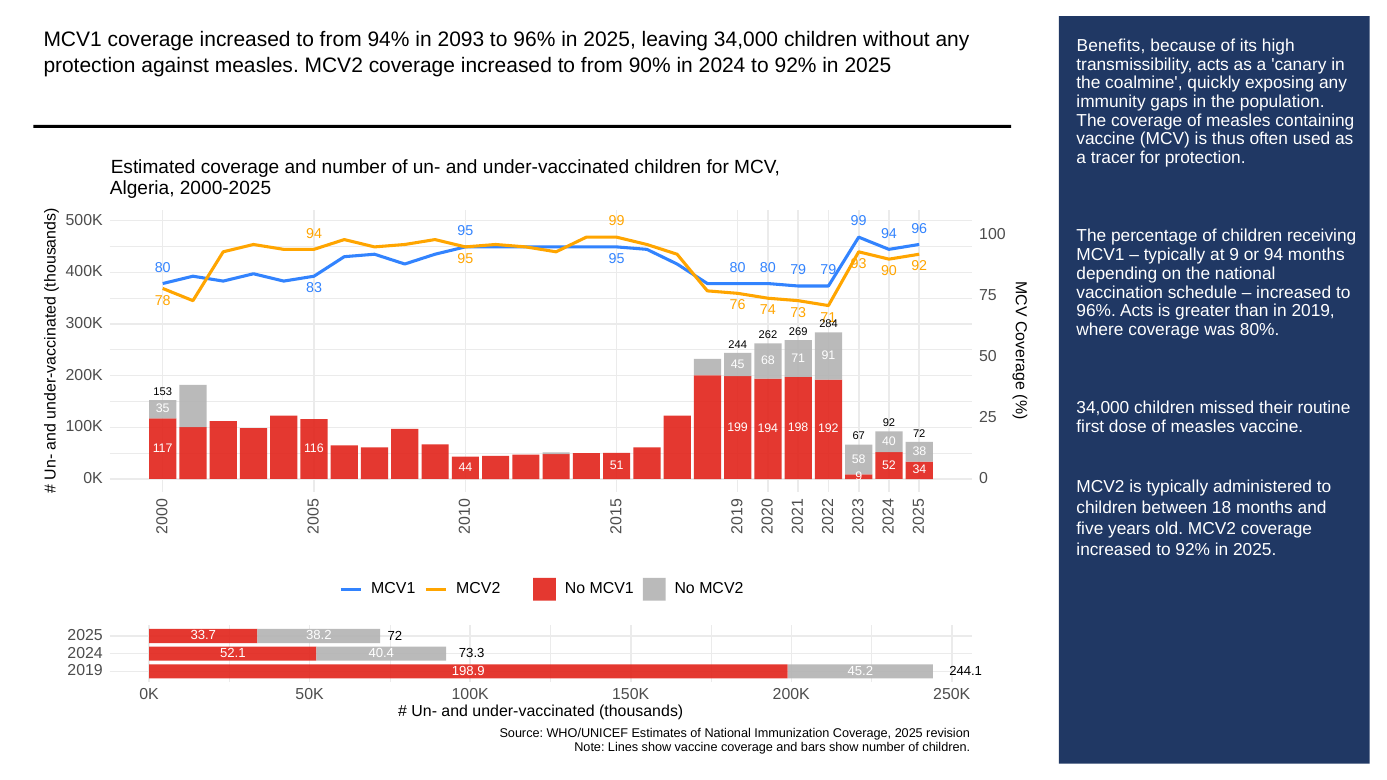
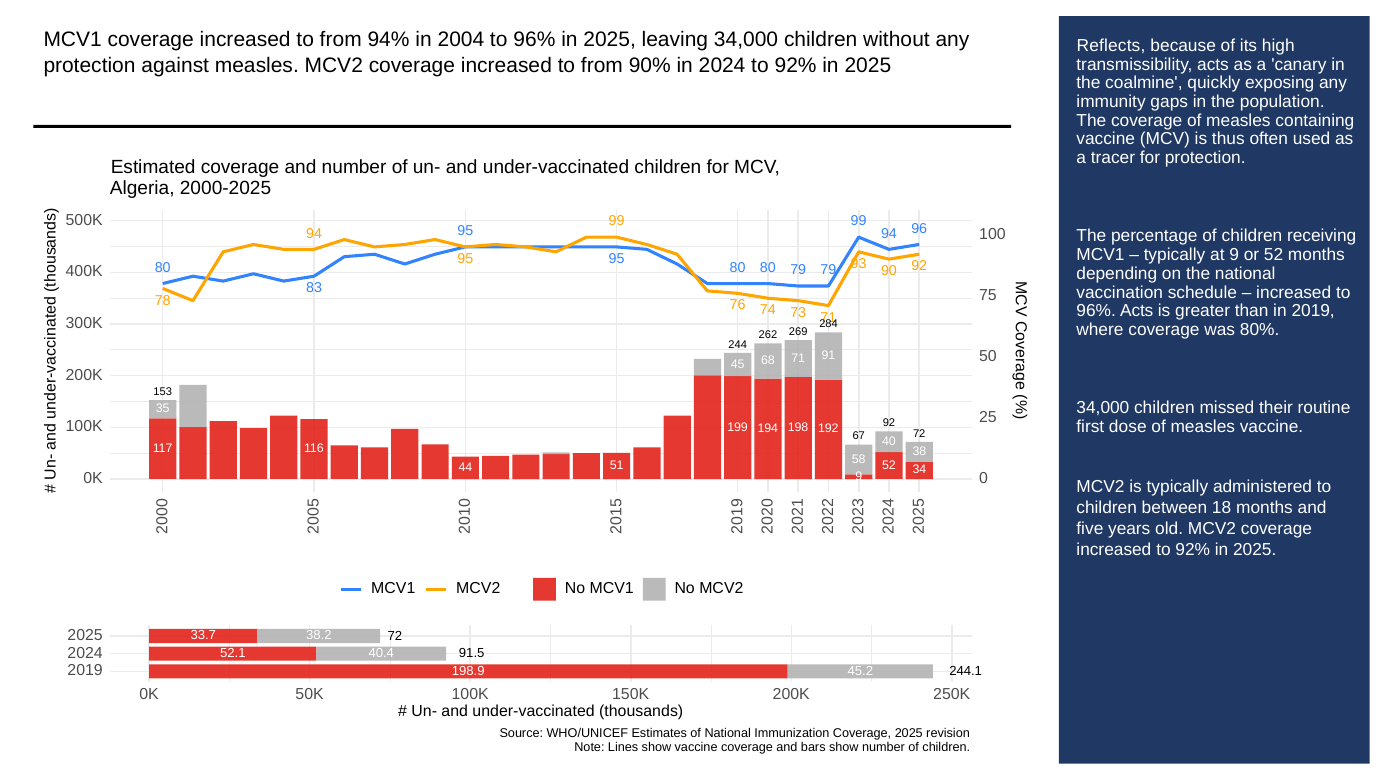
2093: 2093 -> 2004 (461, 40)
Benefits: Benefits -> Reflects (1111, 46)
or 94: 94 -> 52 (1274, 255)
73.3: 73.3 -> 91.5 (472, 653)
